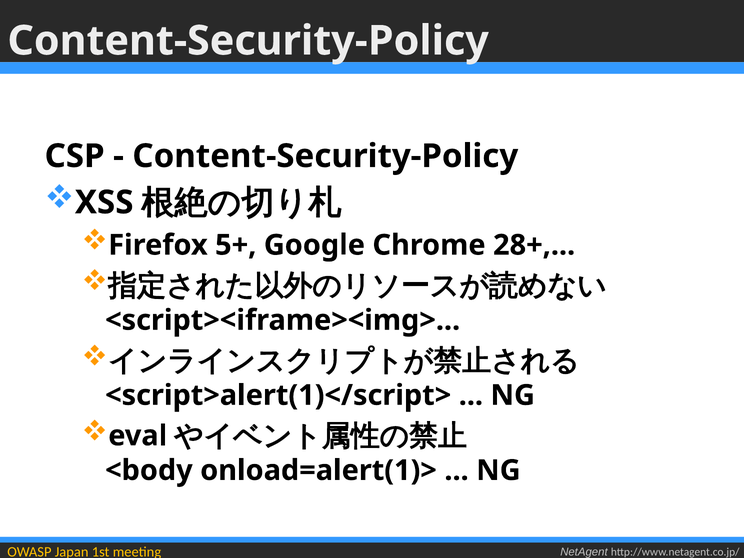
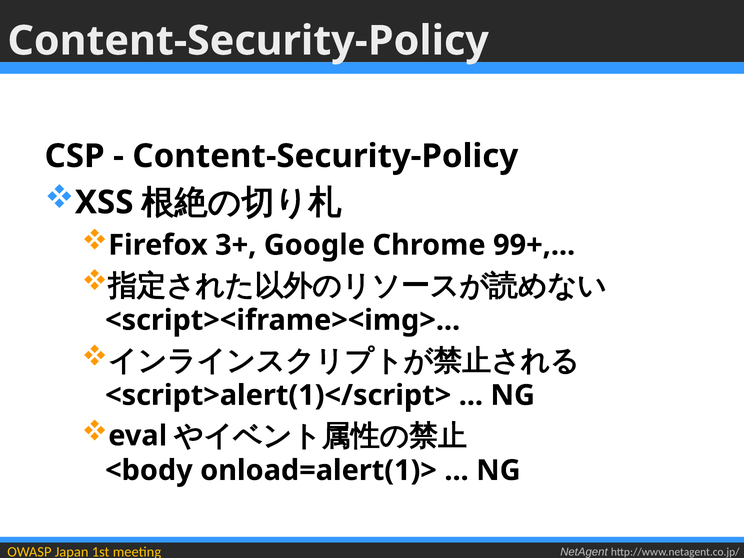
5+: 5+ -> 3+ (236, 245)
28+: 28+ -> 99+ (534, 245)
